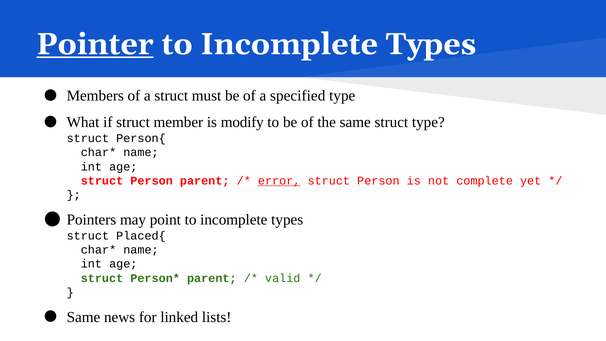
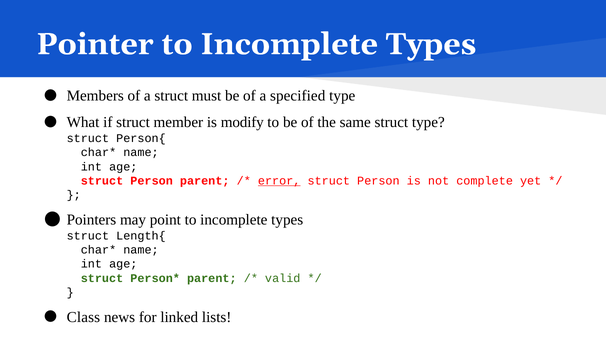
Pointer underline: present -> none (95, 44)
Placed{: Placed{ -> Length{ (141, 236)
Same: Same -> Class (83, 317)
